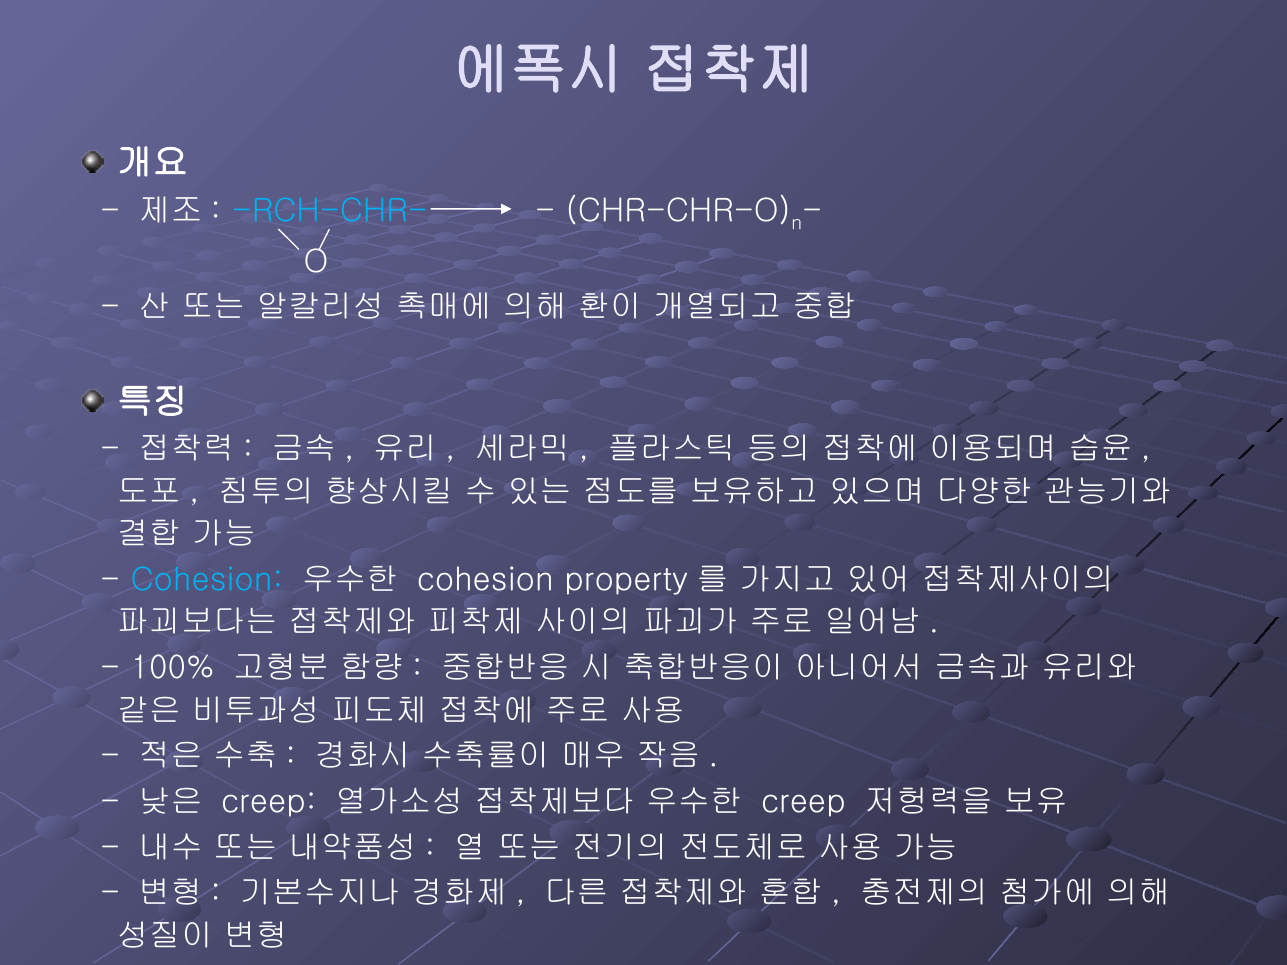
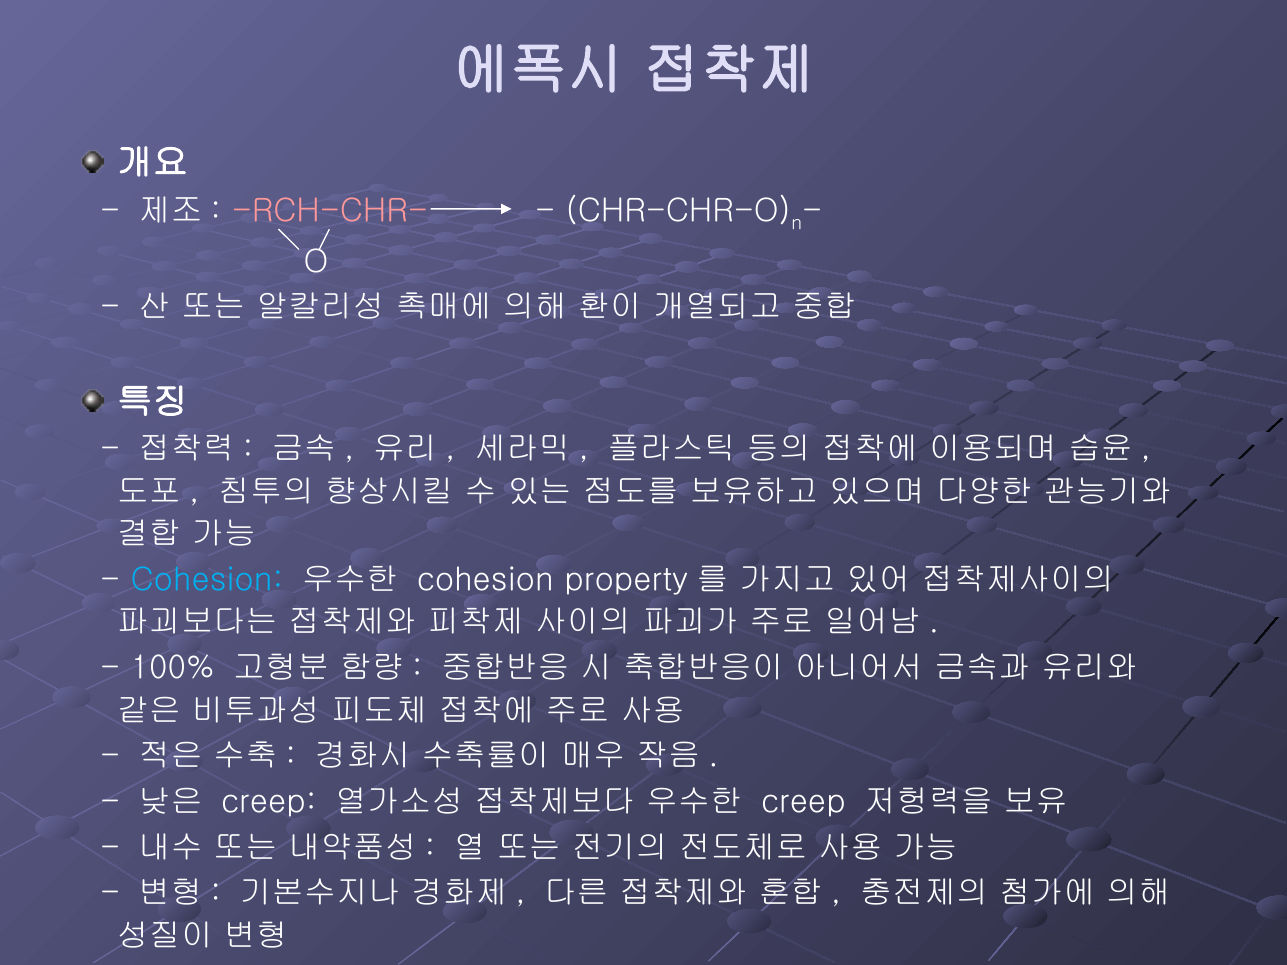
RCH-CHR- colour: light blue -> pink (330, 211)
